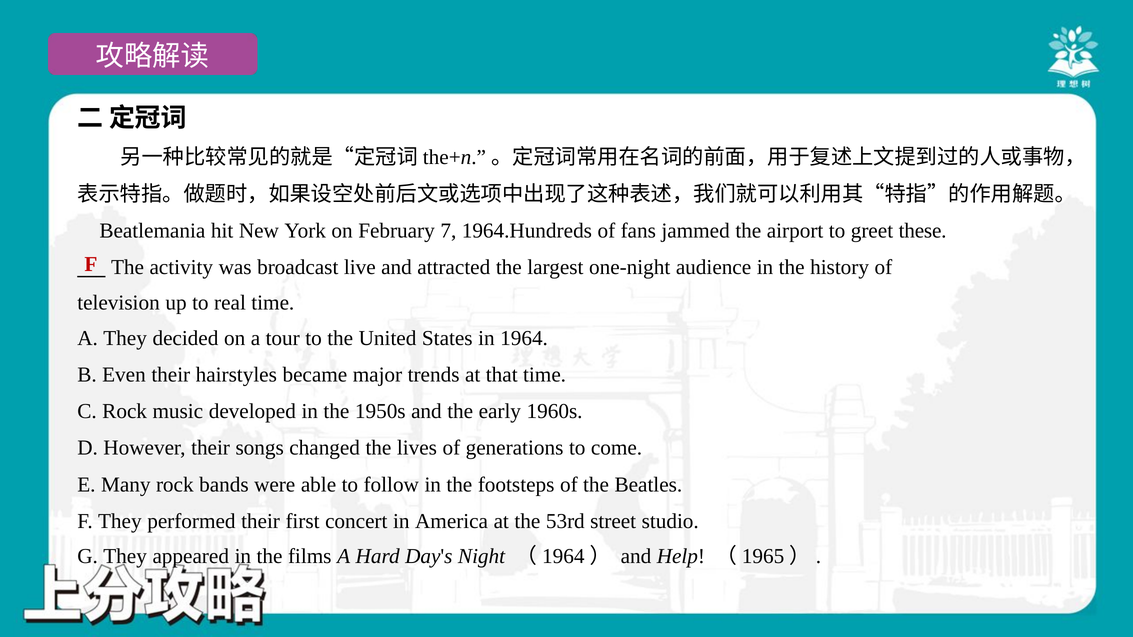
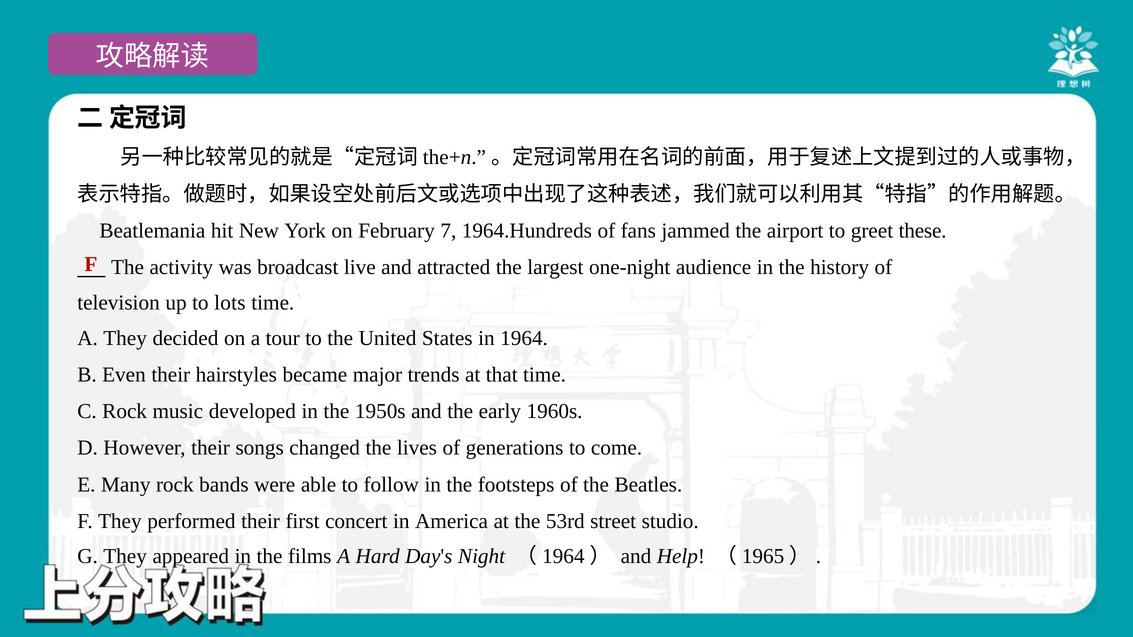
real: real -> lots (230, 303)
